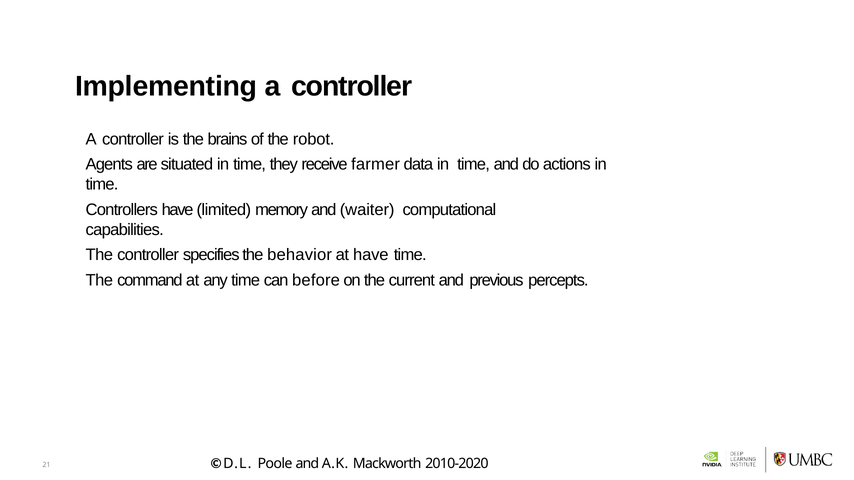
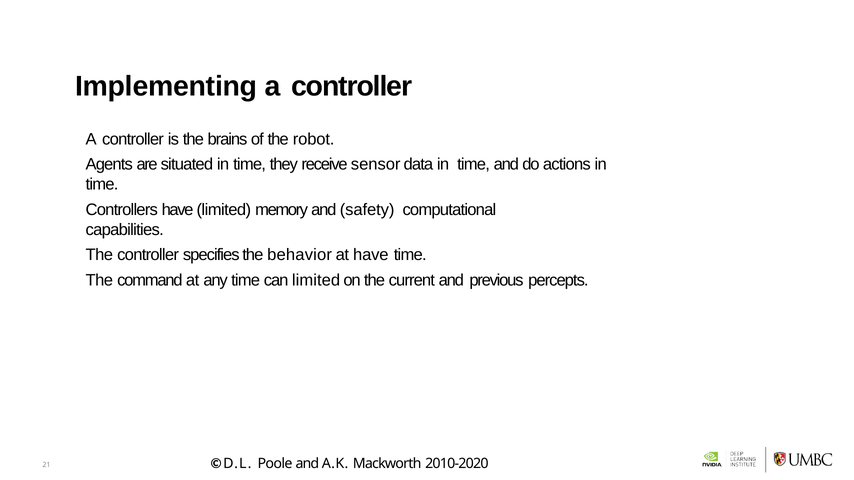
farmer: farmer -> sensor (376, 164)
waiter: waiter -> safety (367, 210)
can before: before -> limited (316, 280)
